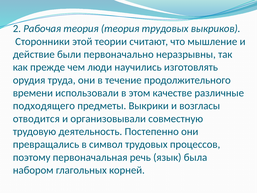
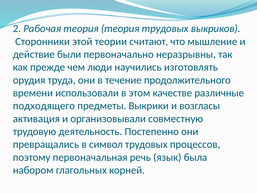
отводится: отводится -> активация (36, 119)
